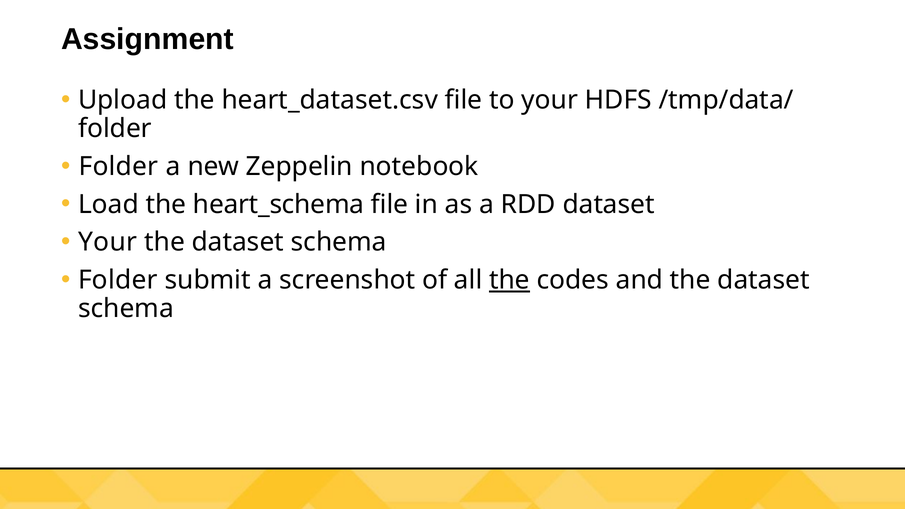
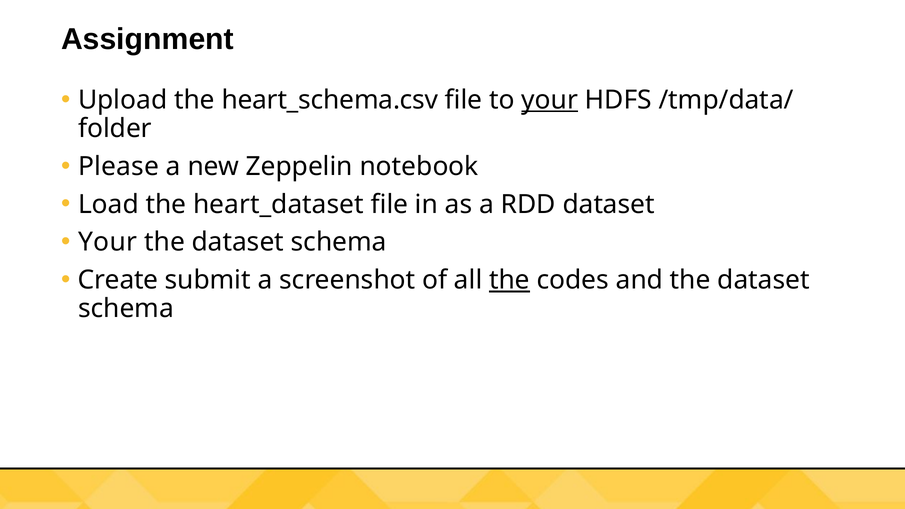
heart_dataset.csv: heart_dataset.csv -> heart_schema.csv (330, 100)
your underline: none -> present (550, 100)
Folder: Folder -> Please (119, 166)
heart_schema: heart_schema -> heart_dataset (278, 204)
Folder: Folder -> Create (118, 280)
